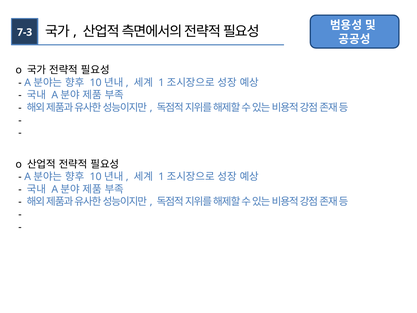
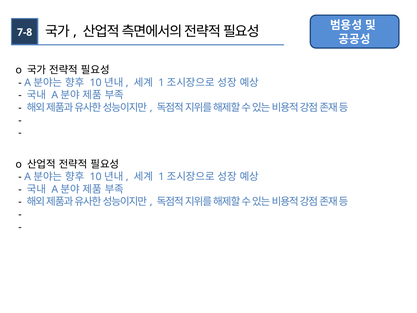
7-3: 7-3 -> 7-8 (25, 32)
